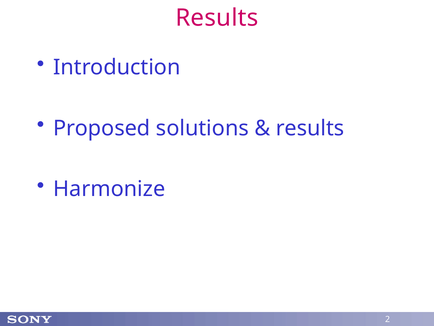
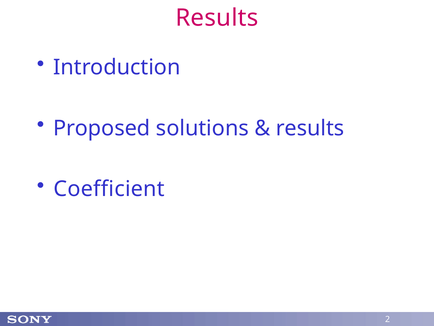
Harmonize: Harmonize -> Coefficient (109, 189)
